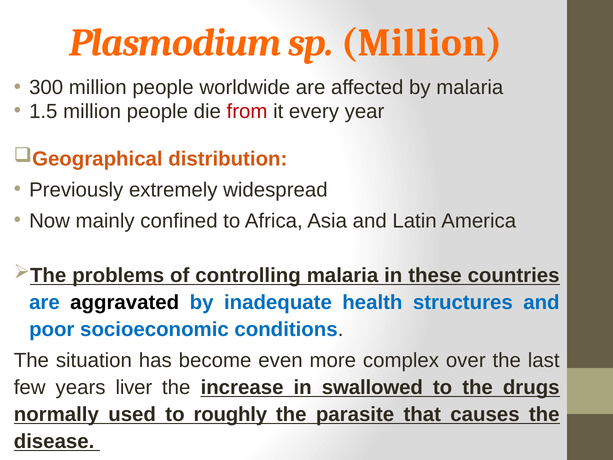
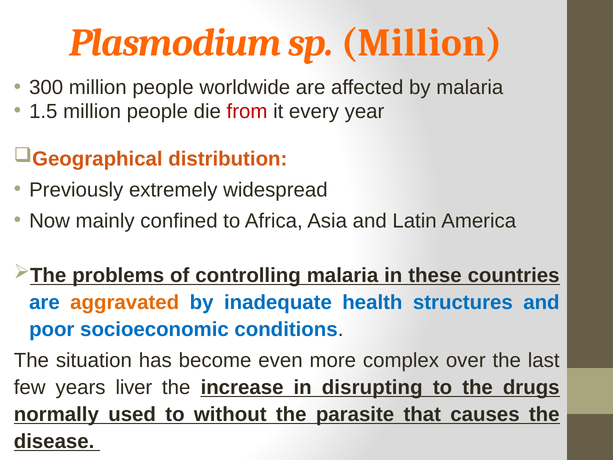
aggravated colour: black -> orange (125, 302)
swallowed: swallowed -> disrupting (372, 387)
roughly: roughly -> without (230, 414)
